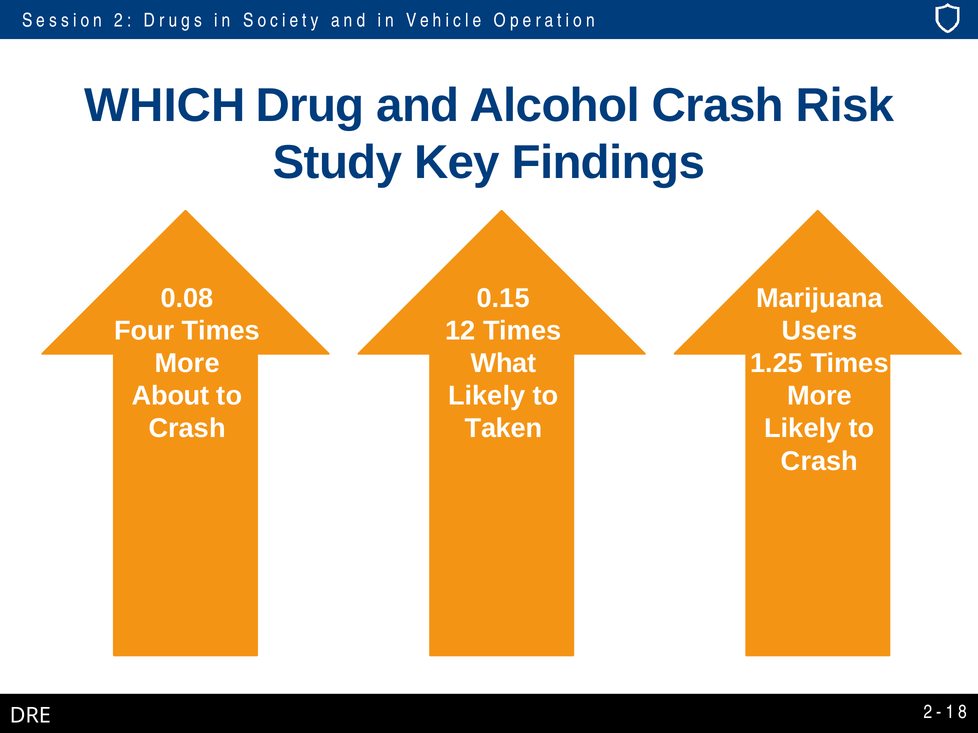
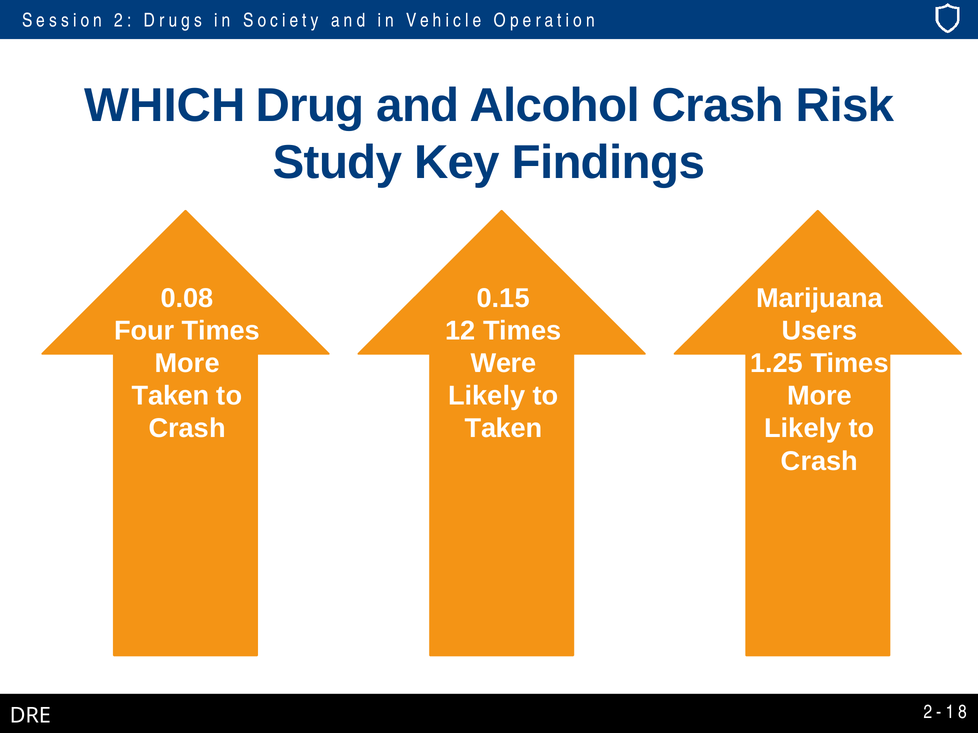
What: What -> Were (504, 364)
About: About -> Taken (171, 396)
